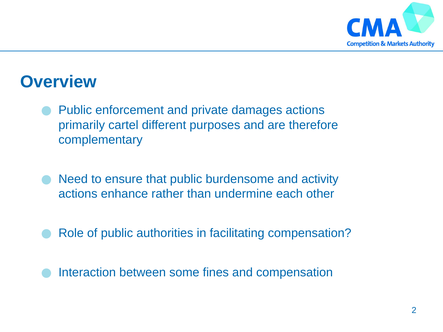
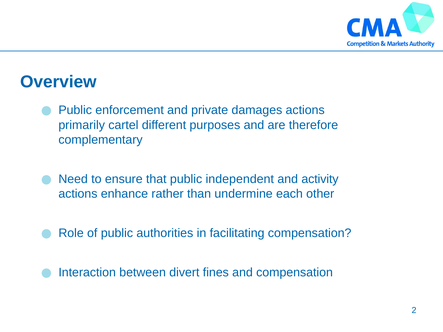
burdensome: burdensome -> independent (240, 179)
some: some -> divert (184, 273)
